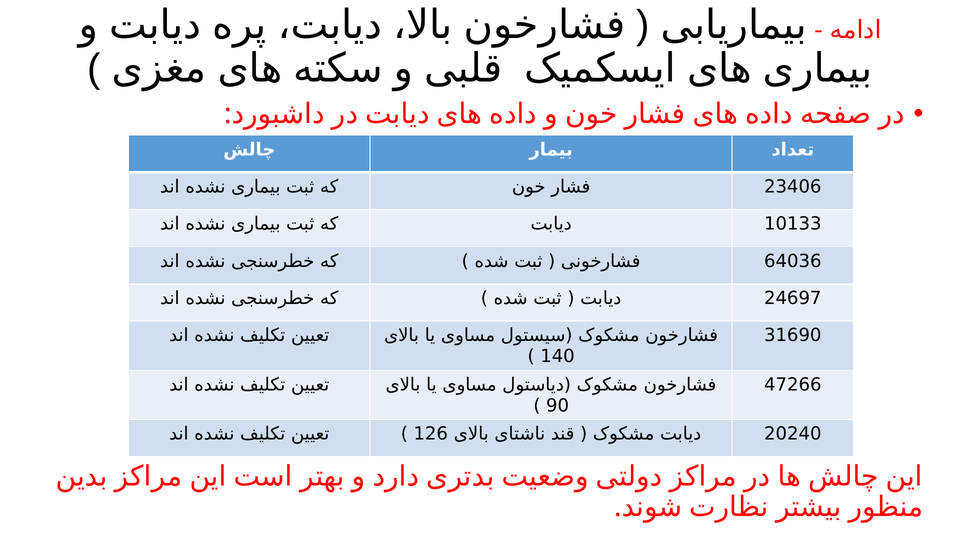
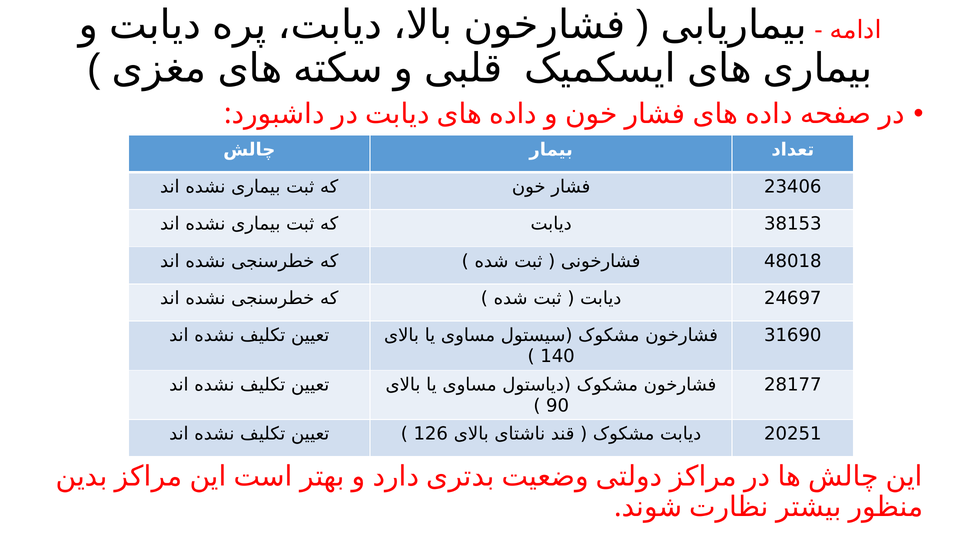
10133: 10133 -> 38153 (793, 224)
64036: 64036 -> 48018 (793, 261)
47266: 47266 -> 28177 (793, 385)
20240: 20240 -> 20251 (793, 434)
